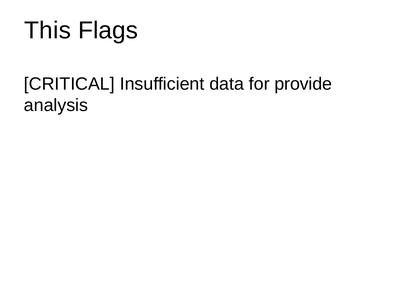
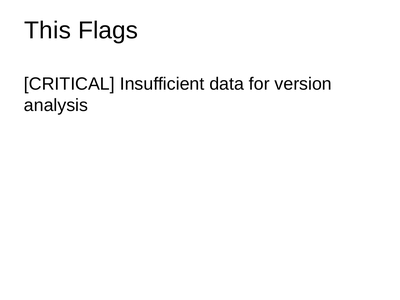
provide: provide -> version (303, 84)
